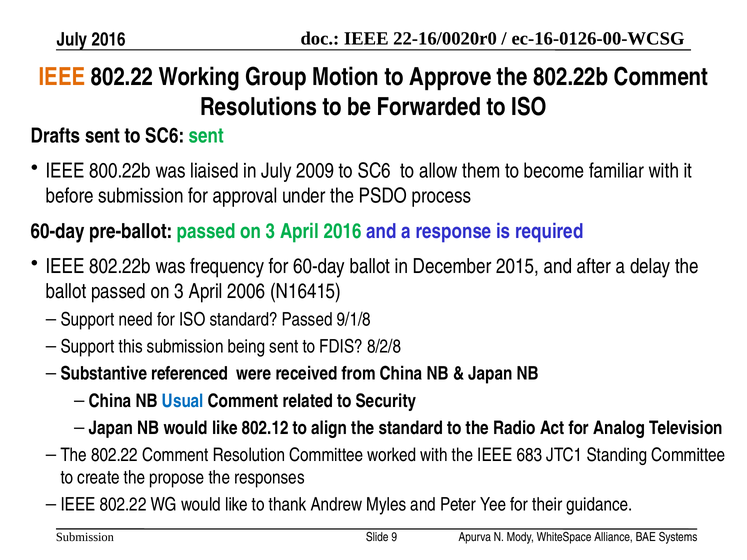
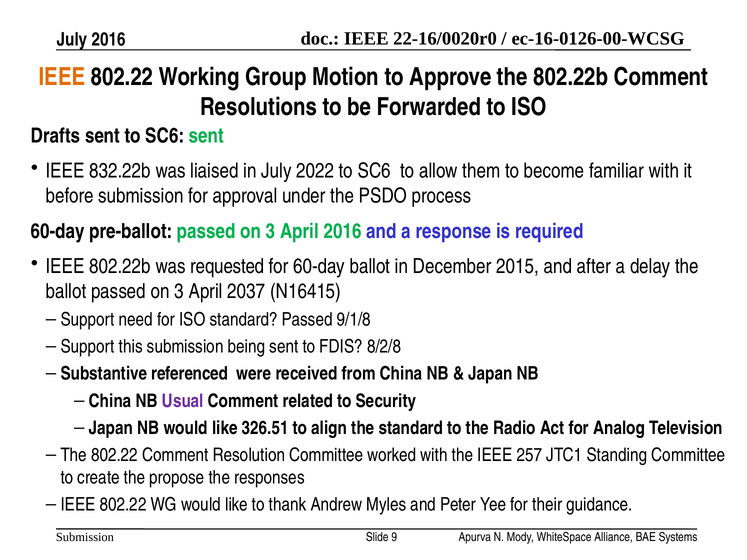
800.22b: 800.22b -> 832.22b (120, 171)
2009: 2009 -> 2022 (315, 171)
frequency: frequency -> requested (227, 267)
2006: 2006 -> 2037 (246, 292)
Usual colour: blue -> purple (183, 401)
802.12: 802.12 -> 326.51 (265, 428)
683: 683 -> 257 (529, 455)
